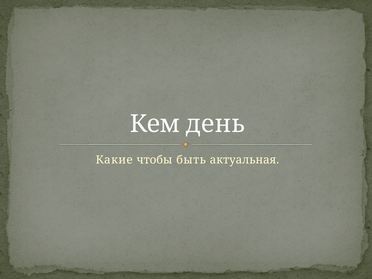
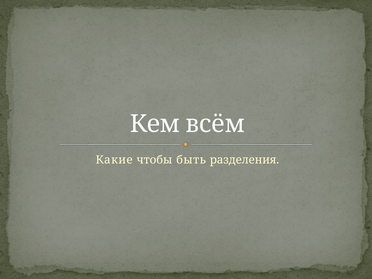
день: день -> всём (215, 124)
актуальная: актуальная -> разделения (244, 160)
